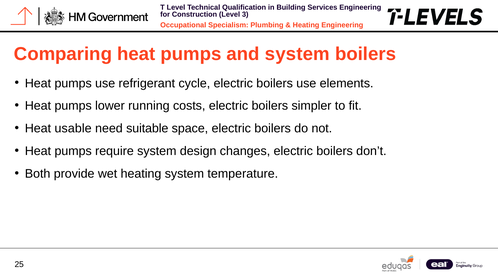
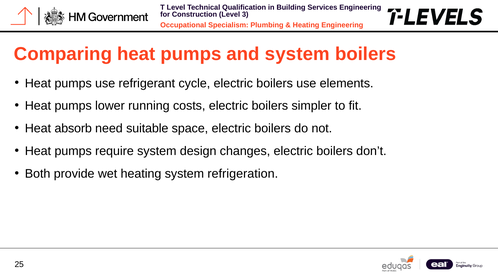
usable: usable -> absorb (73, 128)
temperature: temperature -> refrigeration (243, 173)
